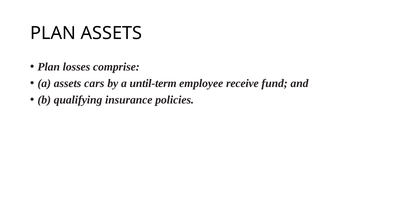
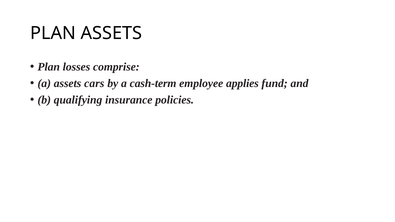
until-term: until-term -> cash-term (153, 83)
receive: receive -> applies (242, 83)
